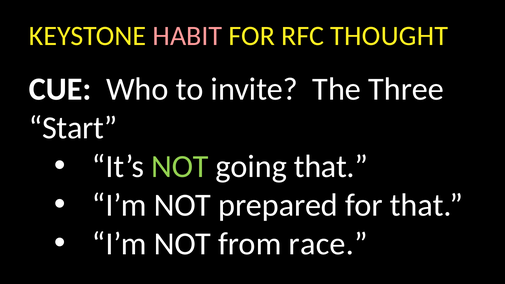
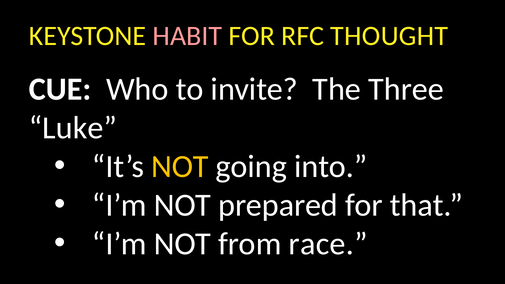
Start: Start -> Luke (73, 128)
NOT colour: light green -> yellow (180, 167)
going that: that -> into (331, 167)
